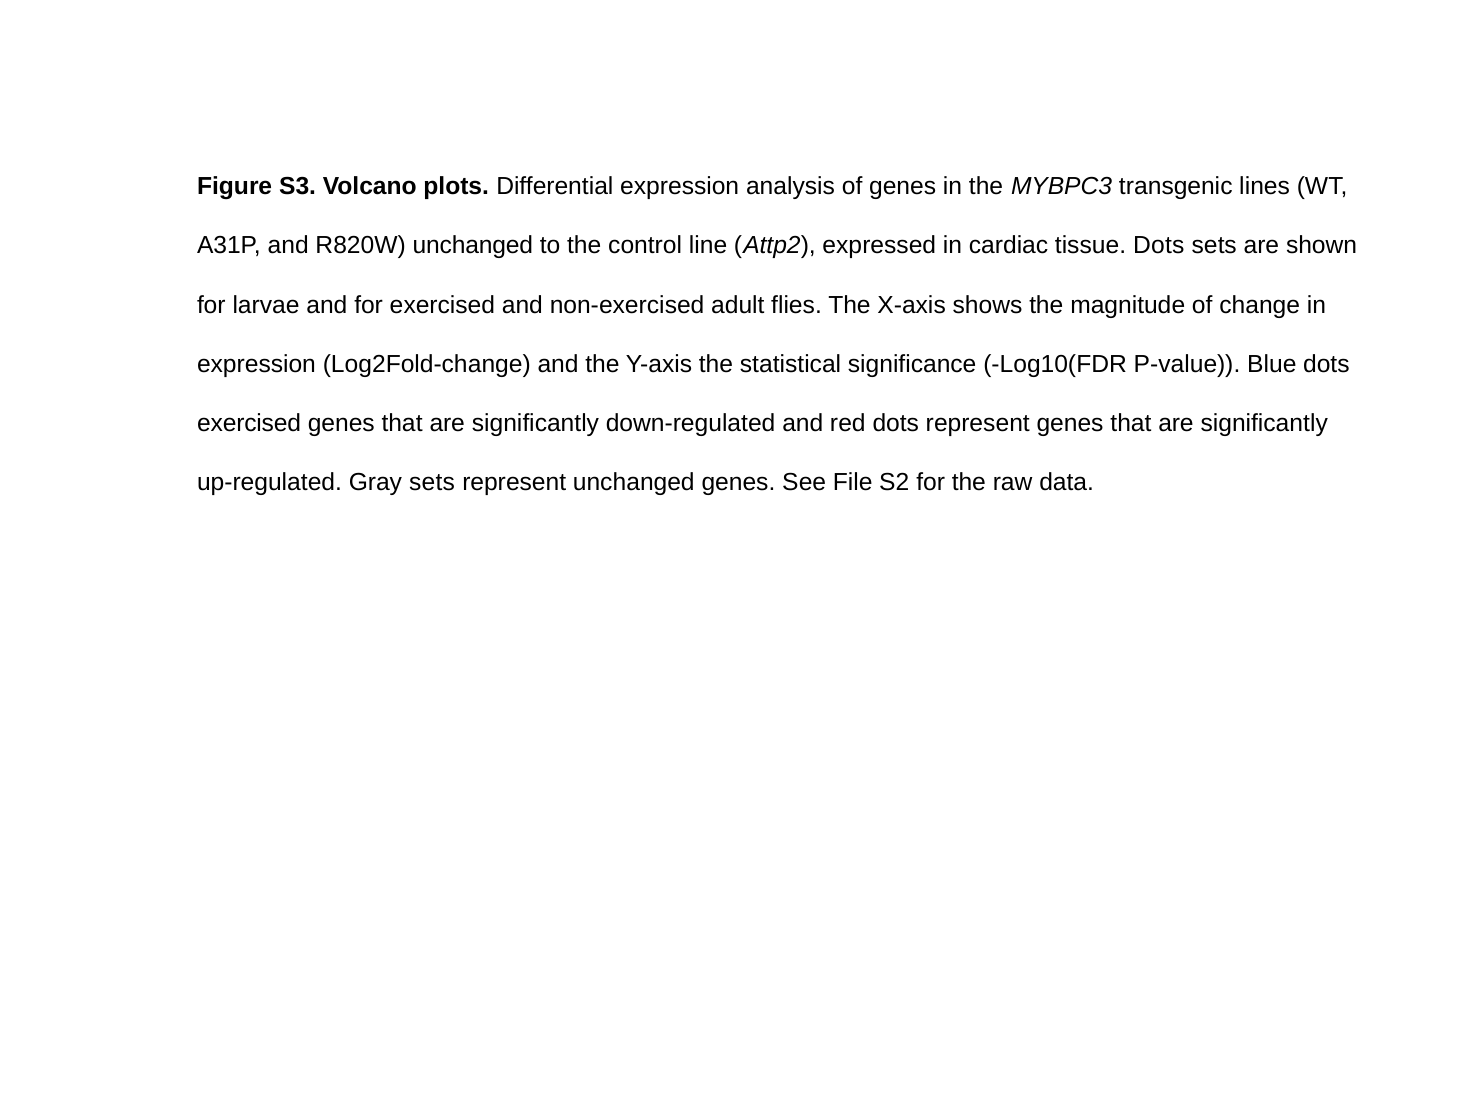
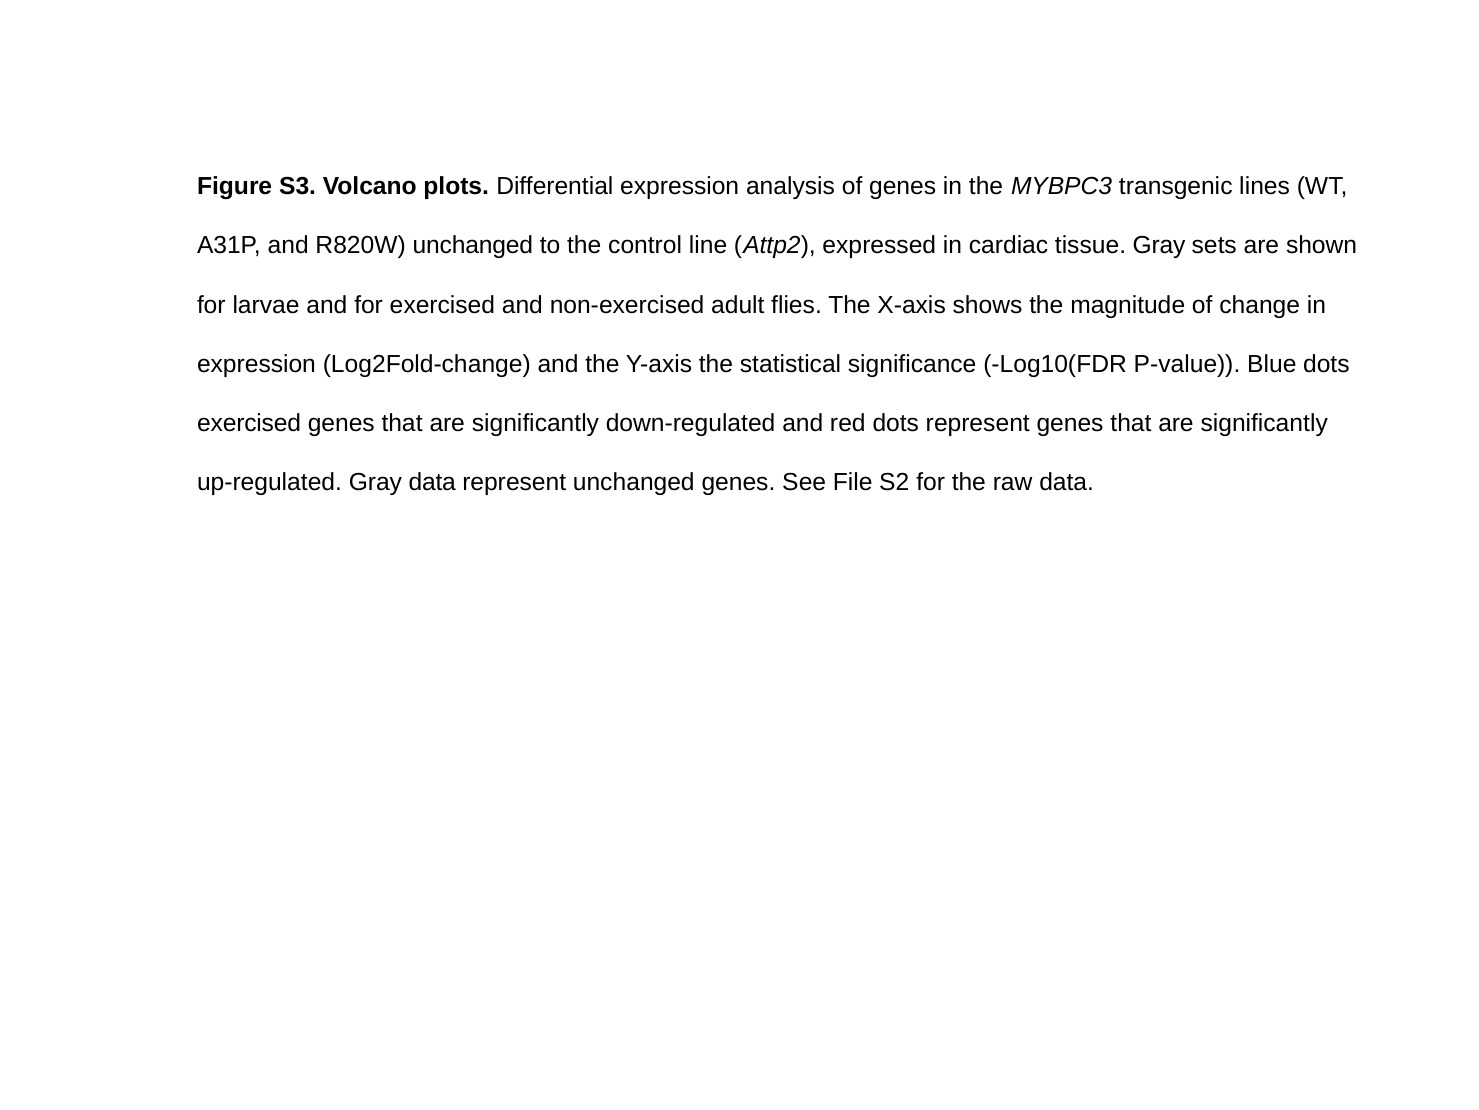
tissue Dots: Dots -> Gray (1159, 246)
Gray sets: sets -> data (432, 482)
